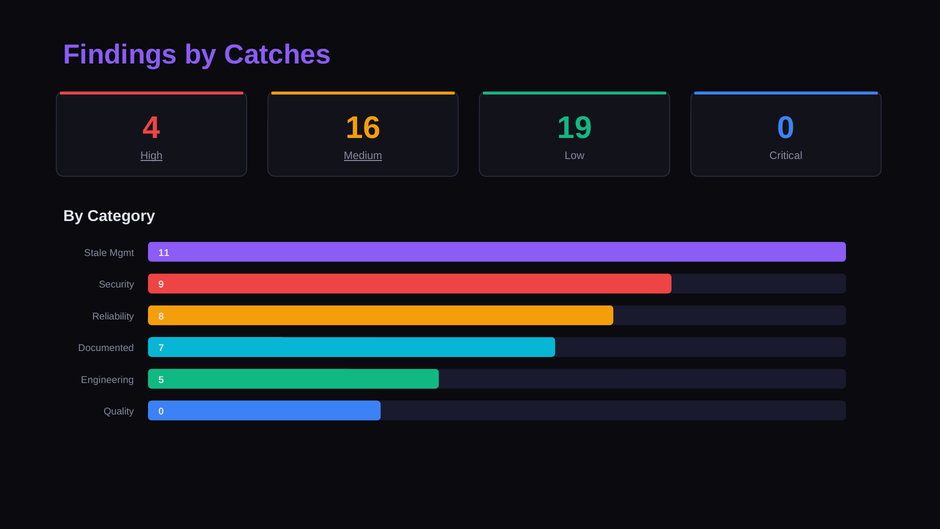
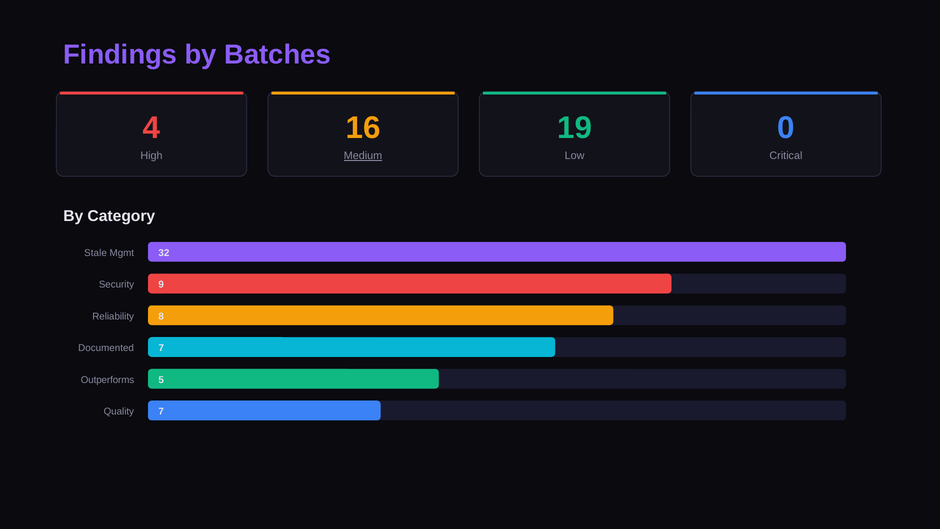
Catches: Catches -> Batches (278, 55)
High underline: present -> none (152, 156)
11: 11 -> 32 (164, 253)
Engineering: Engineering -> Outperforms (108, 380)
Quality 0: 0 -> 7 (161, 411)
